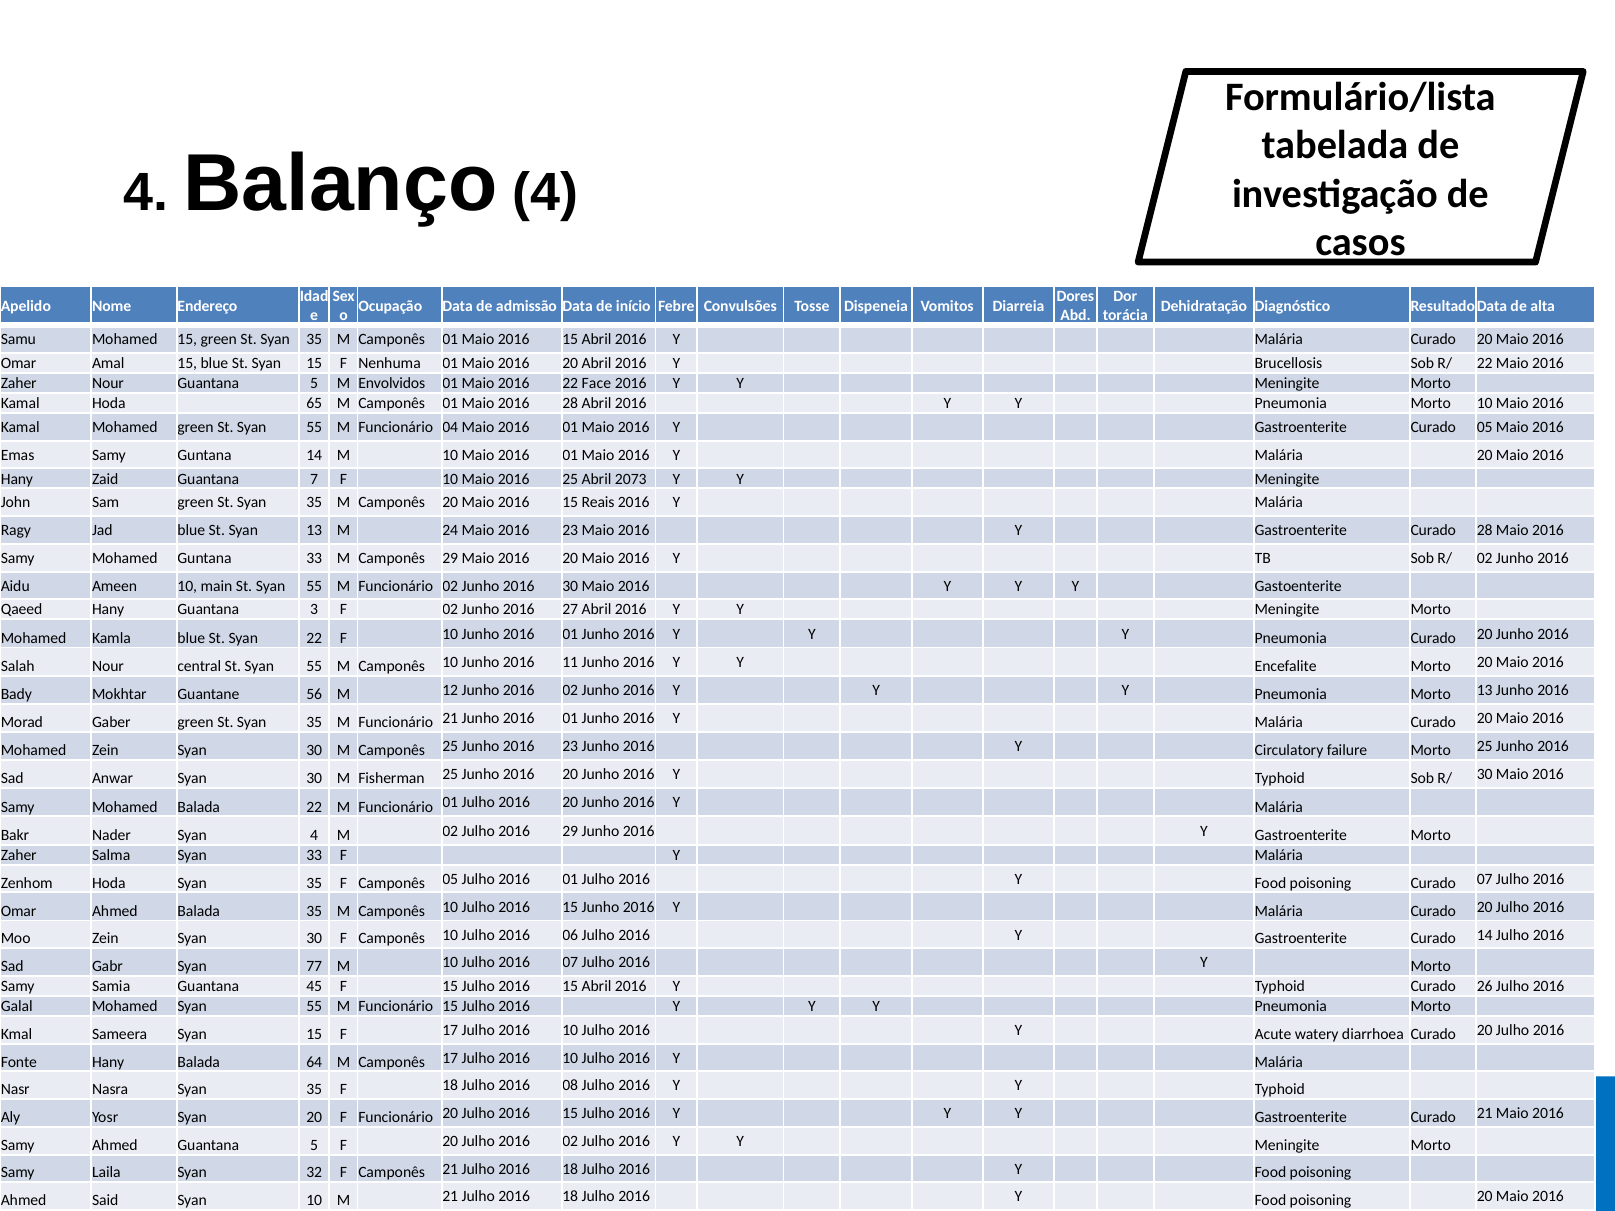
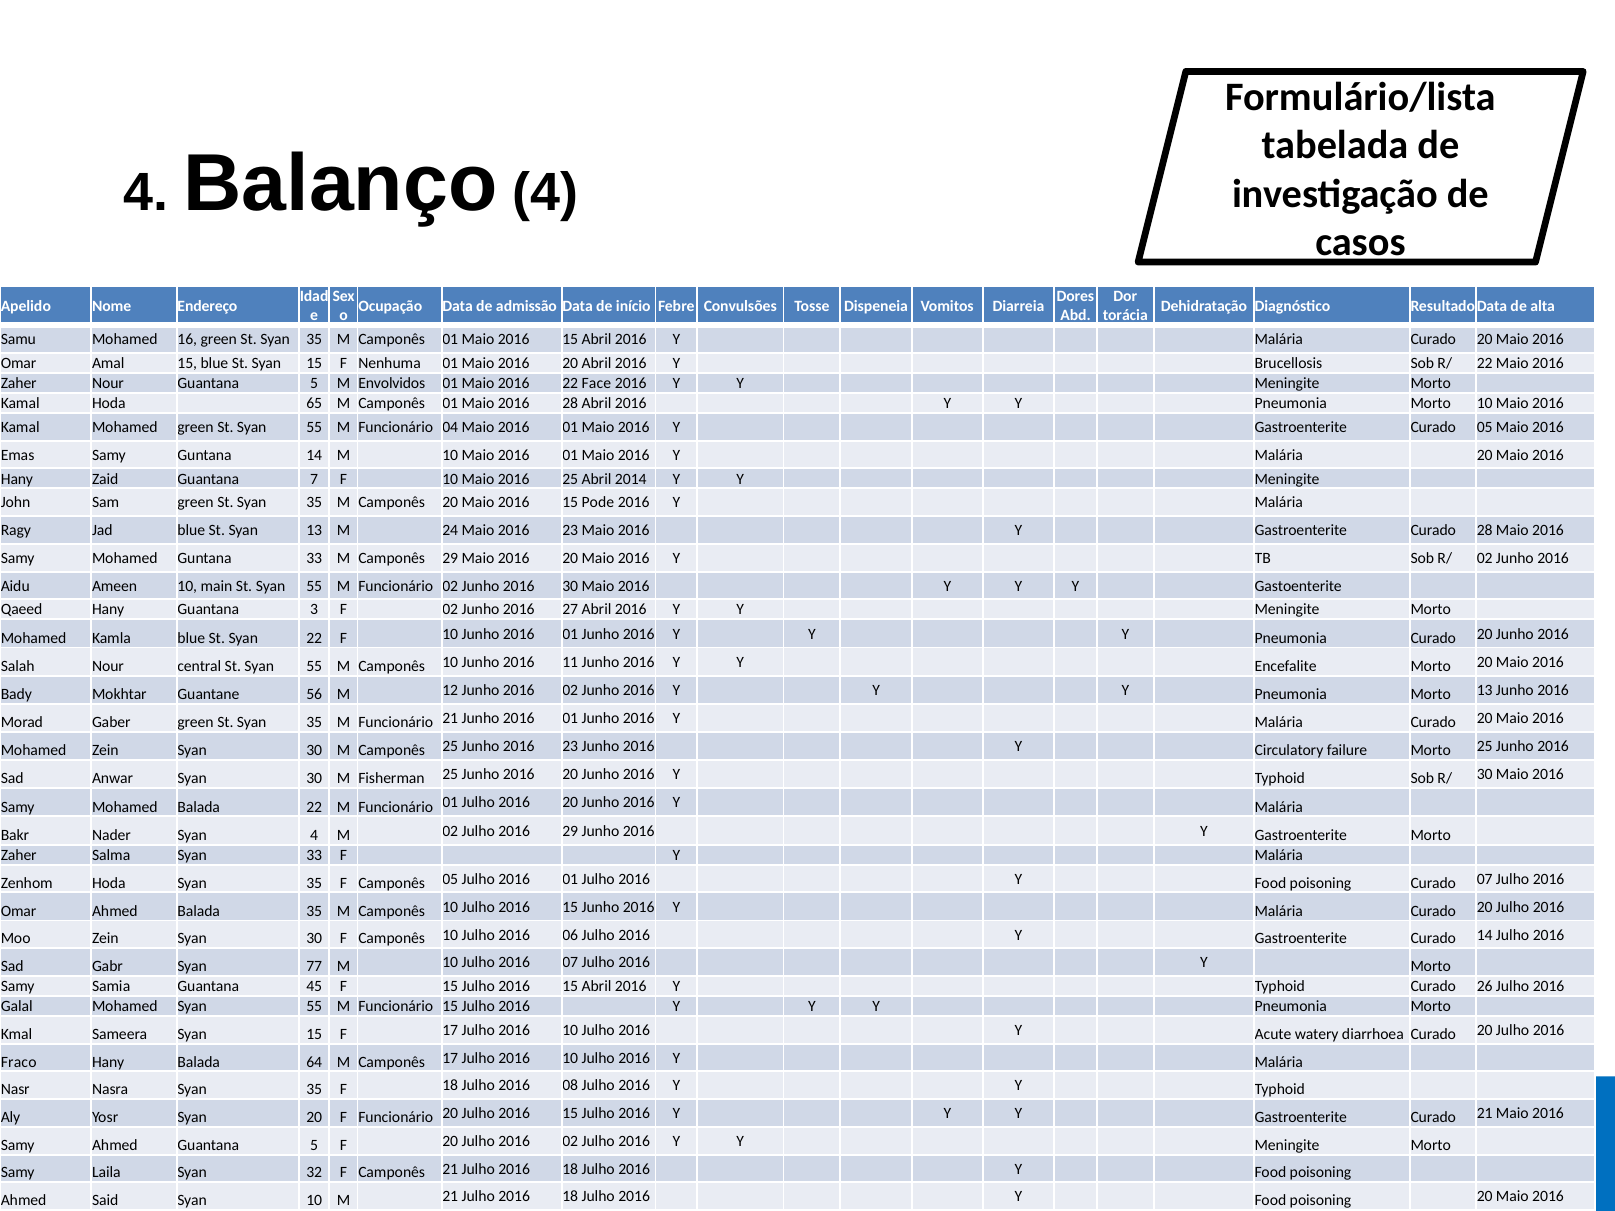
Mohamed 15: 15 -> 16 (187, 340)
2073: 2073 -> 2014 (631, 479)
Reais: Reais -> Pode (598, 503)
Fonte: Fonte -> Fraco (19, 1062)
